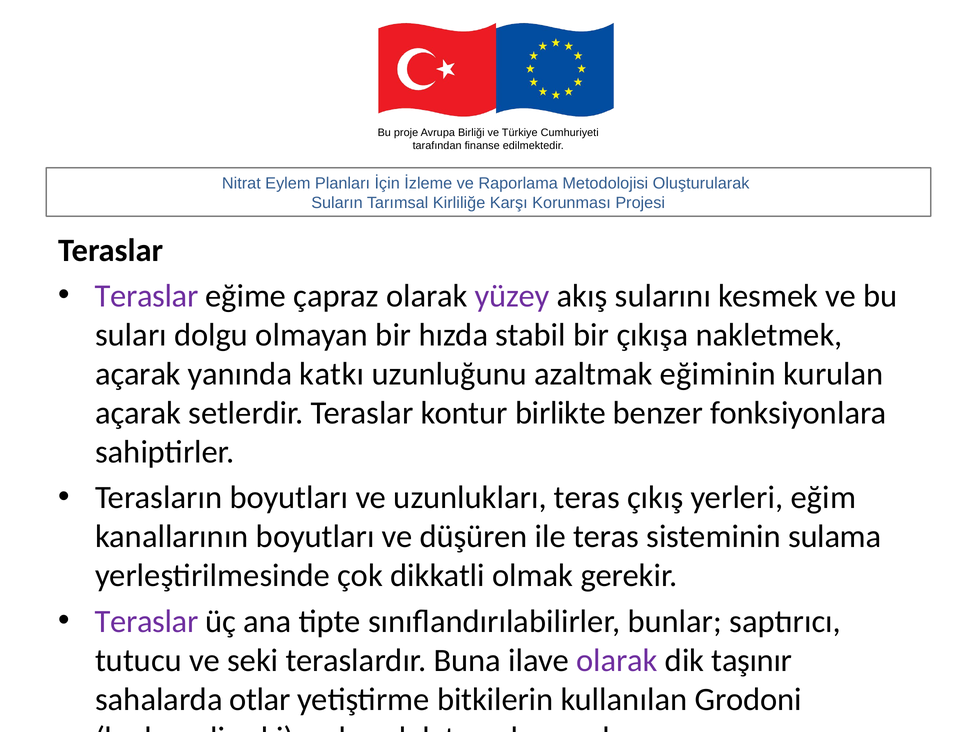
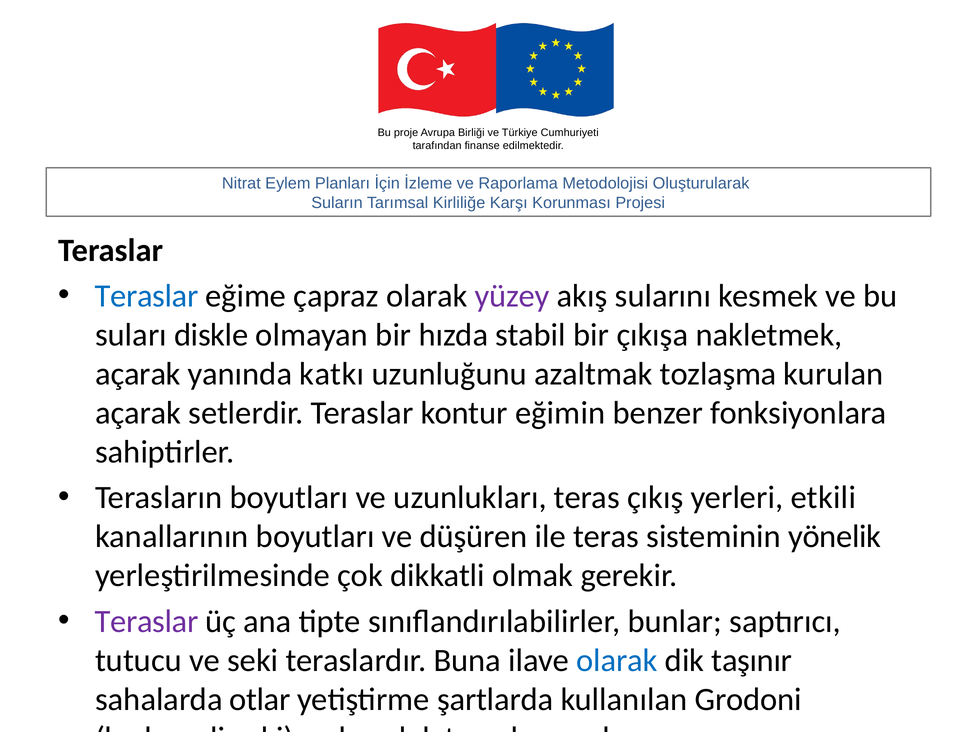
Teraslar colour: purple -> blue (147, 296)
dolgu: dolgu -> diskle (211, 335)
eğiminin: eğiminin -> tozlaşma (718, 374)
birlikte: birlikte -> eğimin (560, 414)
eğim: eğim -> etkili (823, 498)
sulama: sulama -> yönelik (835, 537)
olarak colour: purple -> blue (617, 661)
bitkilerin: bitkilerin -> şartlarda (495, 700)
